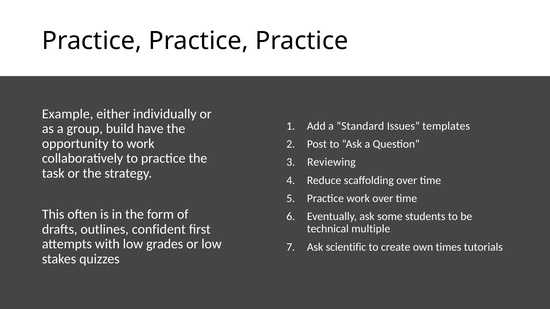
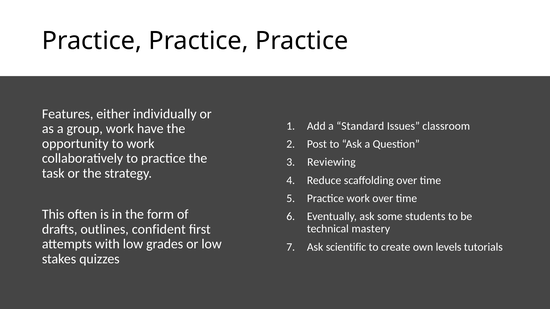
Example: Example -> Features (68, 114)
templates: templates -> classroom (446, 126)
group build: build -> work (120, 129)
multiple: multiple -> mastery (371, 229)
times: times -> levels (449, 247)
